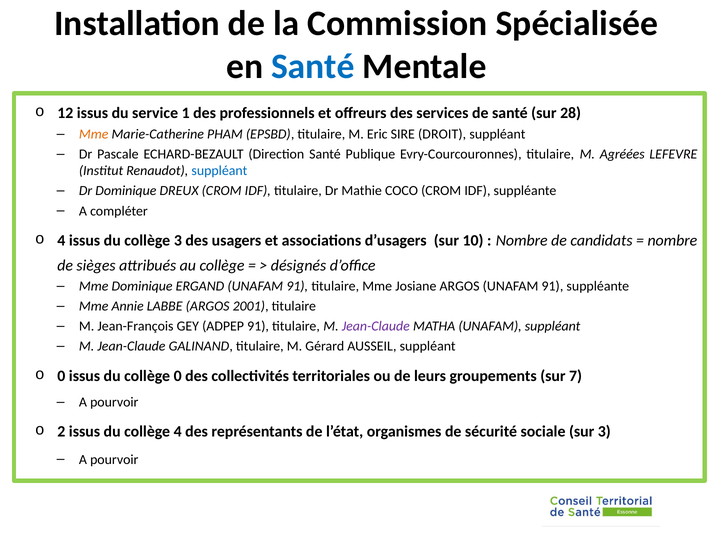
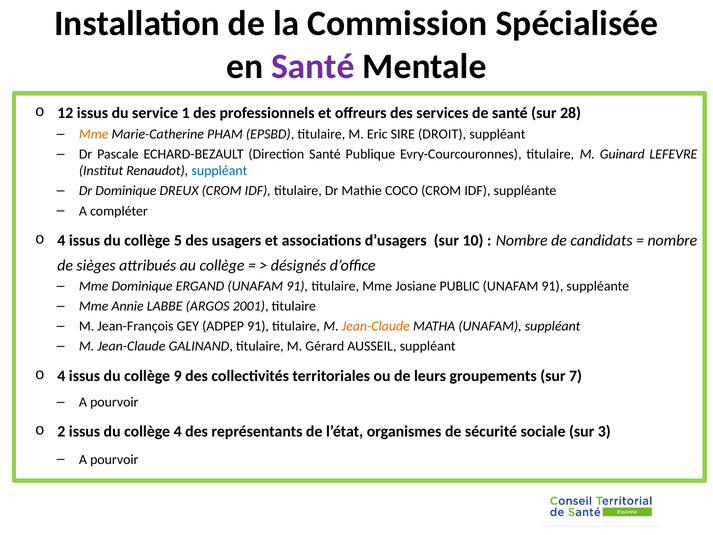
Santé colour: blue -> purple (313, 66)
Agréées: Agréées -> Guinard (622, 154)
collège 3: 3 -> 5 (178, 240)
Josiane ARGOS: ARGOS -> PUBLIC (460, 286)
Jean-Claude colour: purple -> orange (376, 326)
0: 0 -> 4 (61, 376)
collège 0: 0 -> 9 (178, 376)
